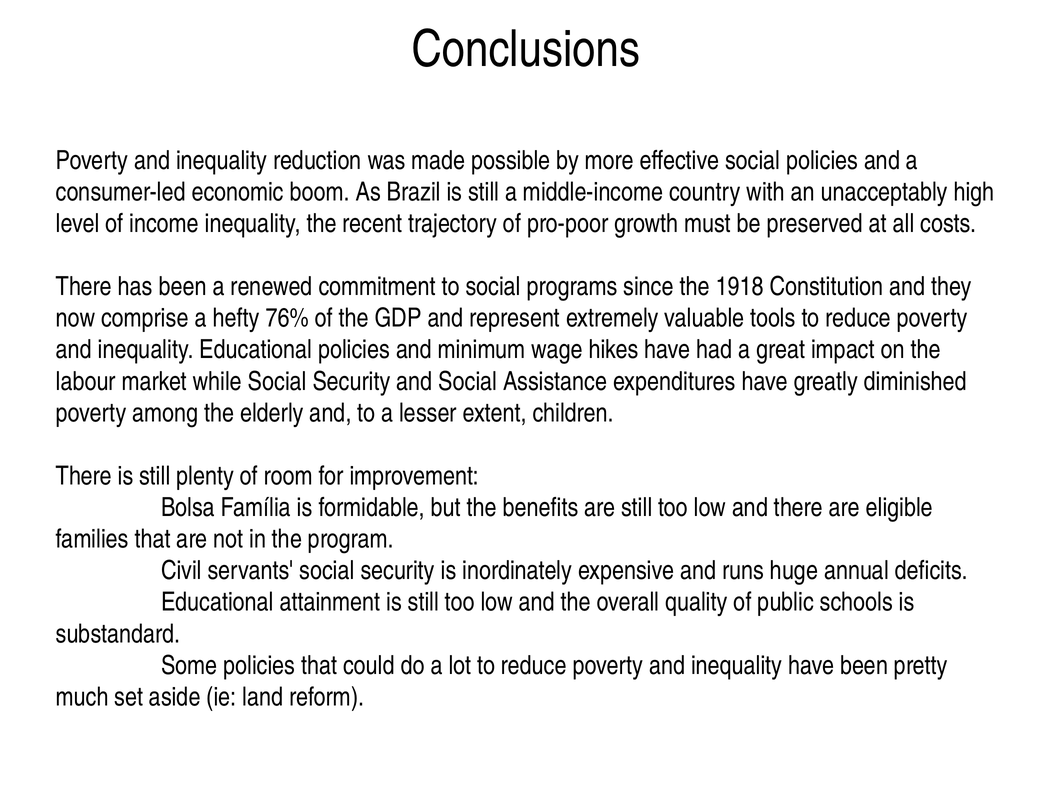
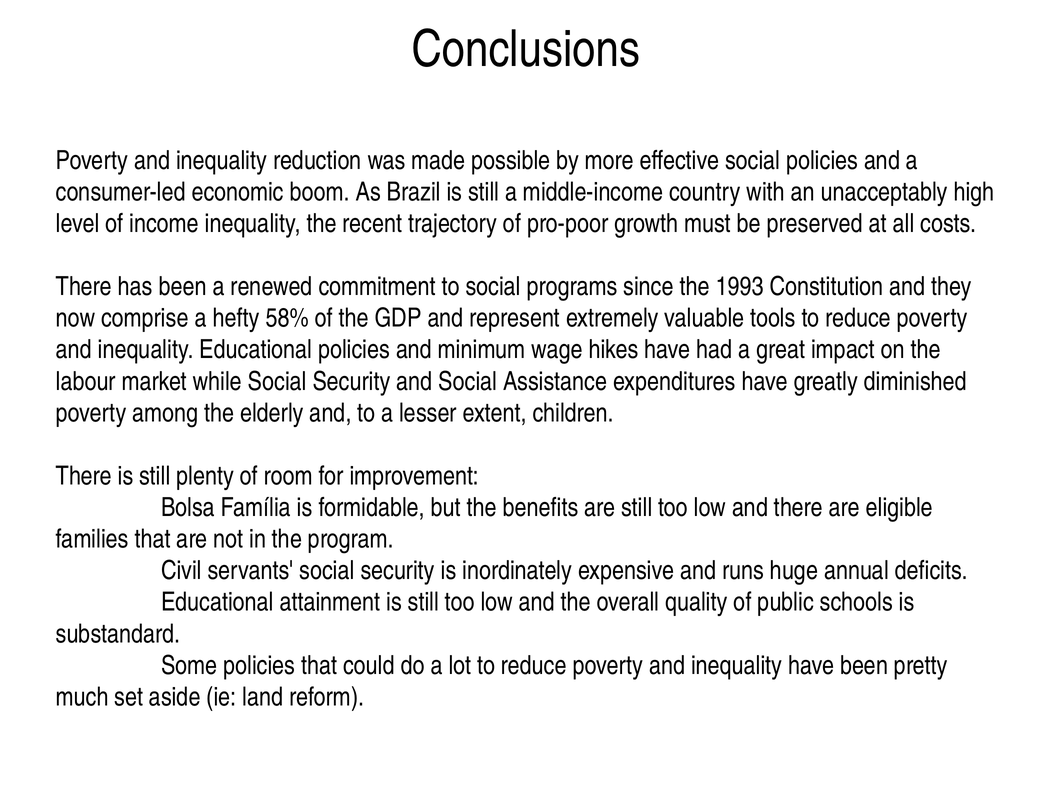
1918: 1918 -> 1993 (740, 287)
76%: 76% -> 58% (287, 318)
